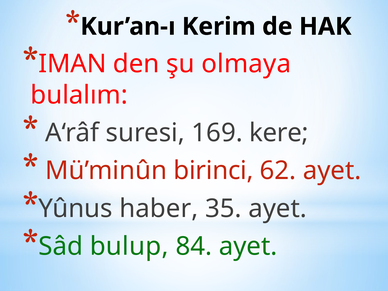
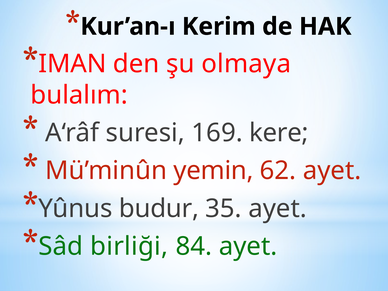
birinci: birinci -> yemin (213, 171)
haber: haber -> budur (159, 208)
bulup: bulup -> birliği (129, 246)
